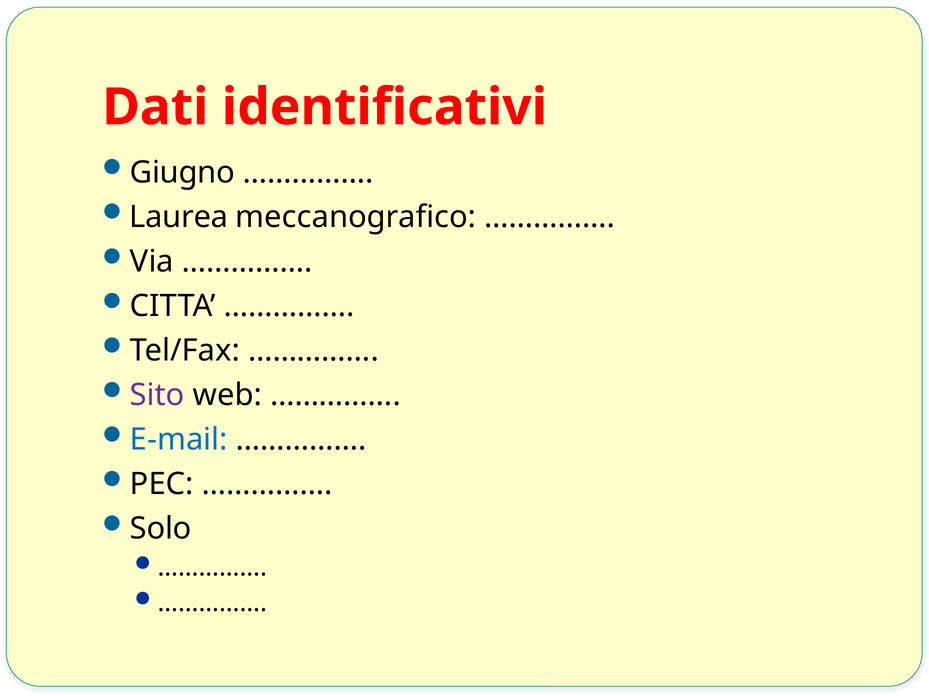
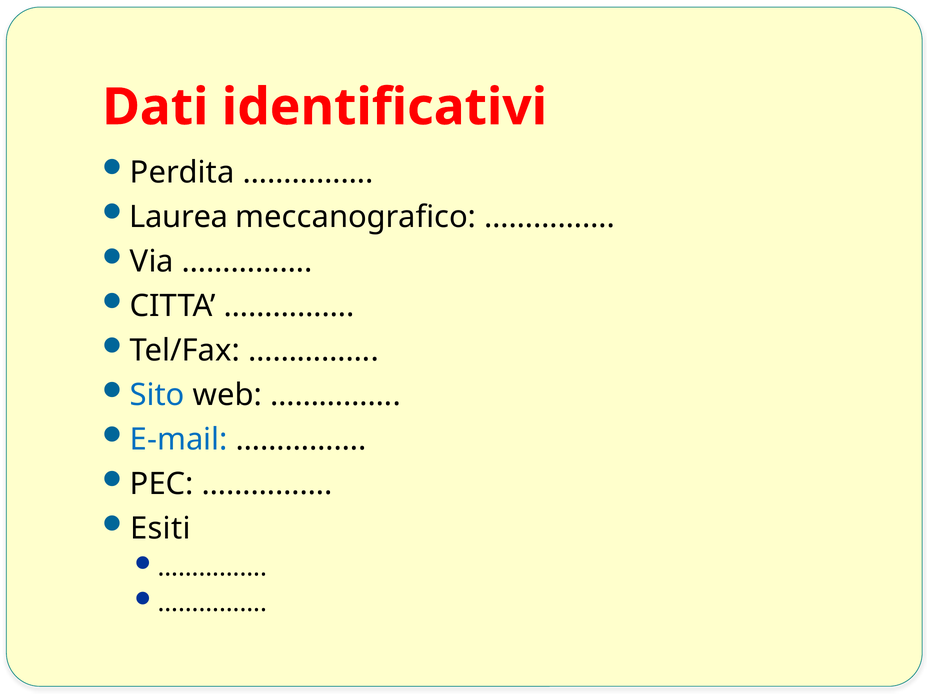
Giugno: Giugno -> Perdita (182, 173)
Sito colour: purple -> blue (157, 395)
Solo: Solo -> Esiti (160, 529)
